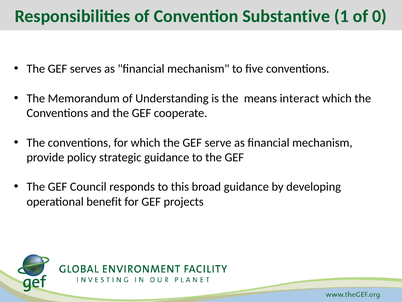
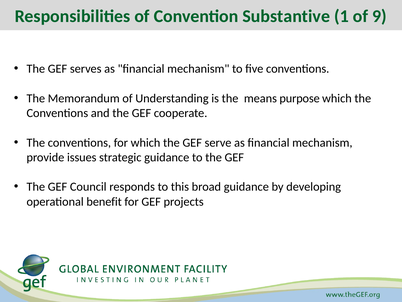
0: 0 -> 9 (379, 16)
interact: interact -> purpose (300, 98)
policy: policy -> issues (82, 157)
